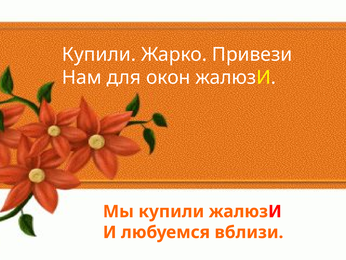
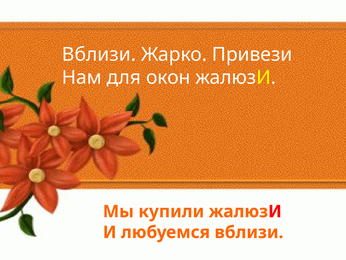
Купили: Купили -> Вблизи (99, 54)
